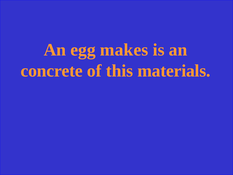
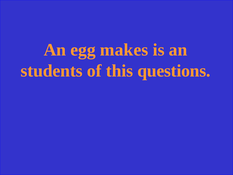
concrete: concrete -> students (52, 71)
materials: materials -> questions (174, 71)
